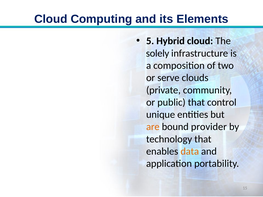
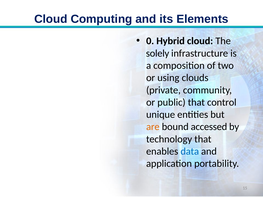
5: 5 -> 0 (150, 41)
serve: serve -> using (168, 78)
provider: provider -> accessed (209, 127)
data colour: orange -> blue (190, 152)
